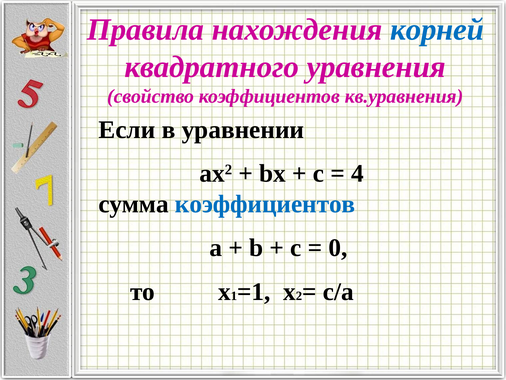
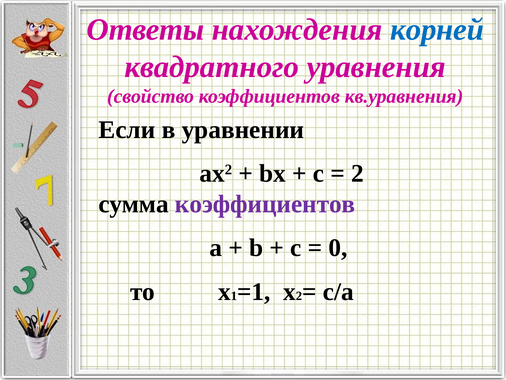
Правила: Правила -> Ответы (146, 30)
4: 4 -> 2 (357, 173)
коэффициентов colour: blue -> purple (265, 204)
